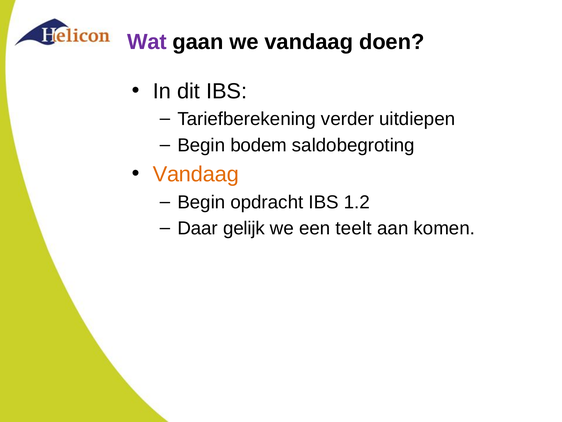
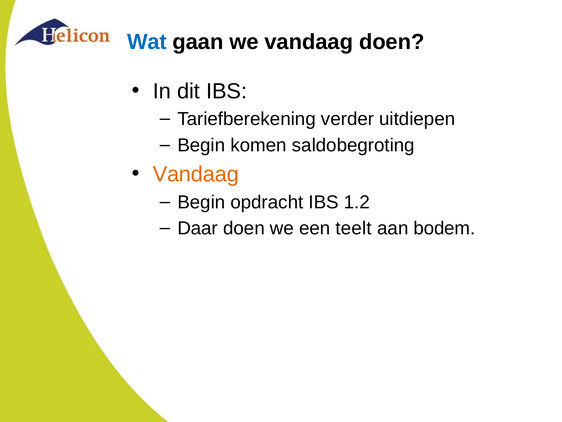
Wat colour: purple -> blue (147, 42)
bodem: bodem -> komen (259, 145)
Daar gelijk: gelijk -> doen (244, 228)
komen: komen -> bodem (444, 228)
